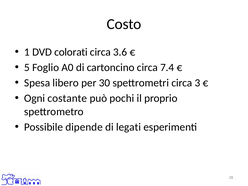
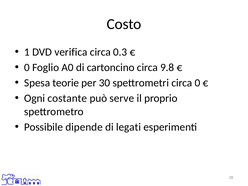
colorati: colorati -> verifica (71, 52)
3.6: 3.6 -> 0.3 (120, 52)
5: 5 -> 0 (27, 67)
7.4: 7.4 -> 9.8 (167, 67)
libero: libero -> teorie (66, 83)
circa 3: 3 -> 0 (197, 83)
pochi: pochi -> serve (122, 98)
